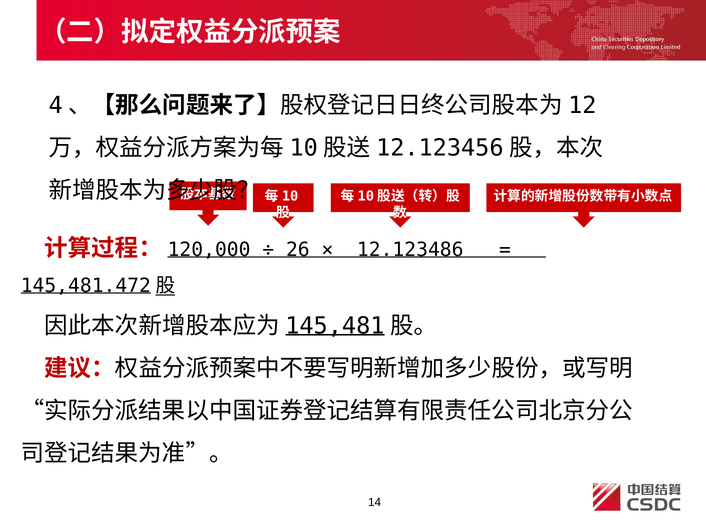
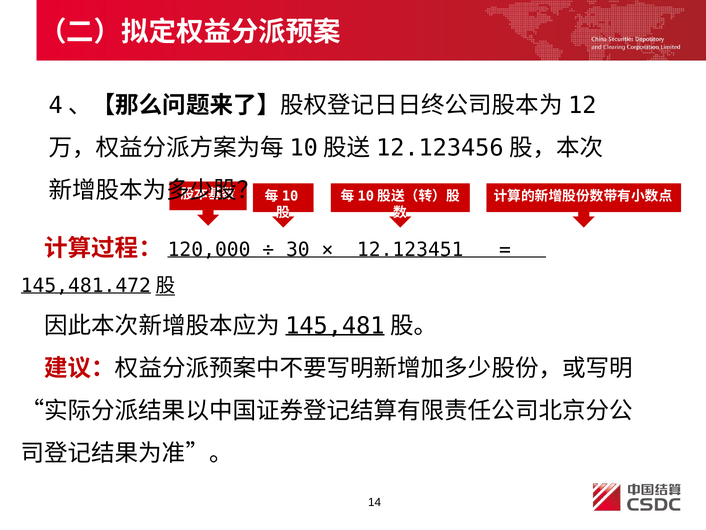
26: 26 -> 30 (298, 249)
12.123486: 12.123486 -> 12.123451 (410, 249)
